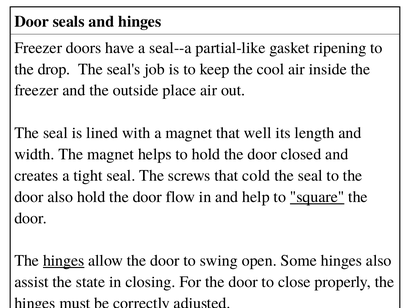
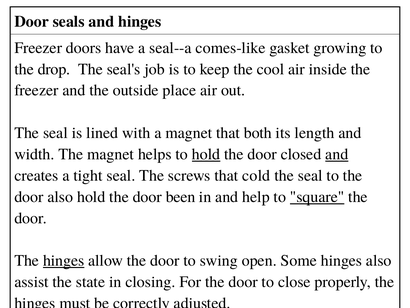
partial-like: partial-like -> comes-like (231, 48)
ripening: ripening -> growing (340, 48)
well: well -> both (258, 133)
hold underline: none -> present (206, 154)
and underline: none -> present (337, 154)
flow: flow -> been (181, 197)
